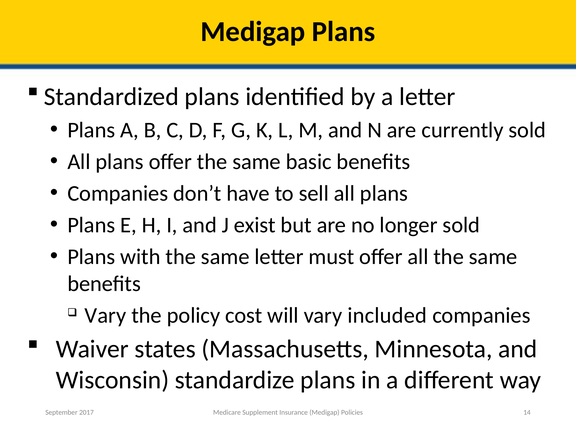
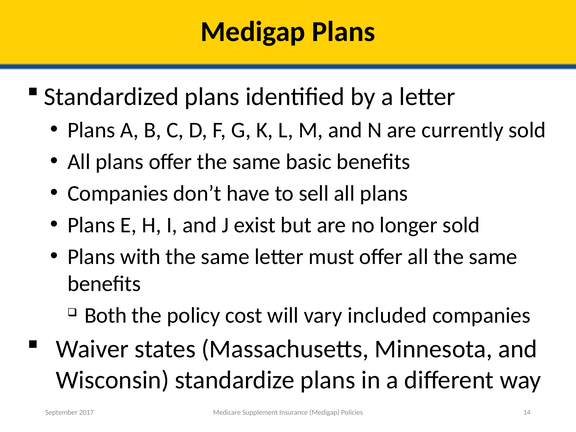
Vary: Vary -> Both (106, 315)
